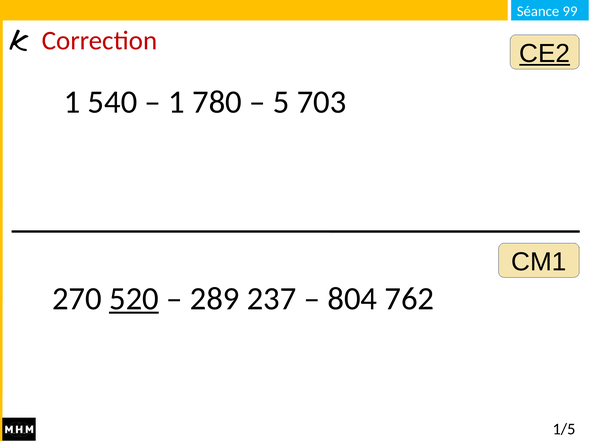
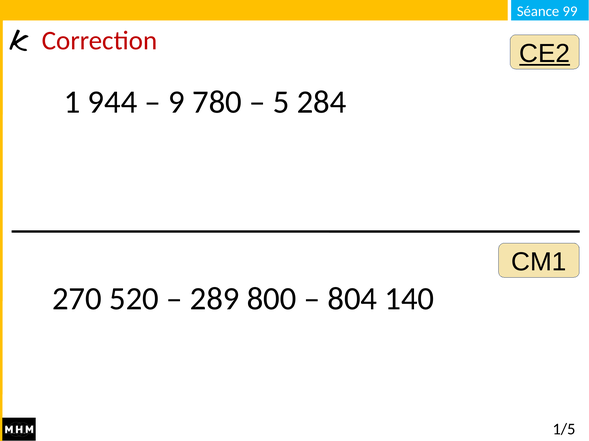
540: 540 -> 944 (112, 102)
1: 1 -> 9 (177, 102)
703: 703 -> 284 (322, 102)
520 underline: present -> none (134, 299)
237: 237 -> 800 (272, 299)
762: 762 -> 140 (409, 299)
